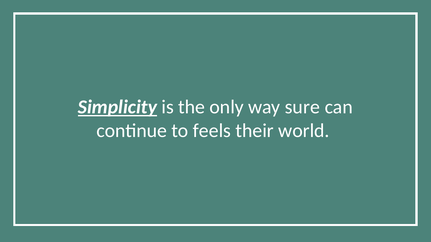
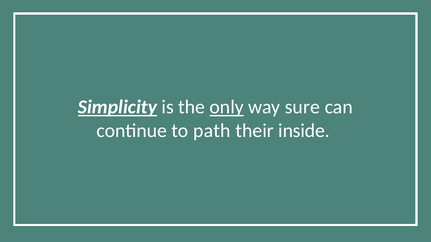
only underline: none -> present (227, 107)
feels: feels -> path (212, 131)
world: world -> inside (304, 131)
